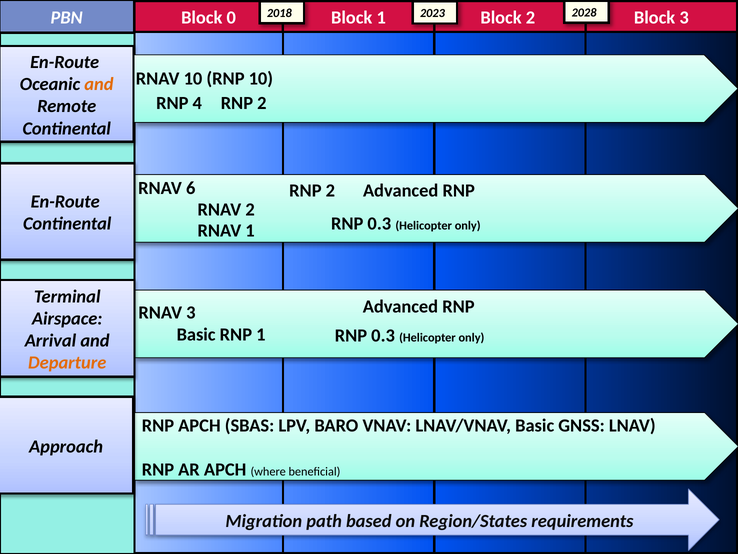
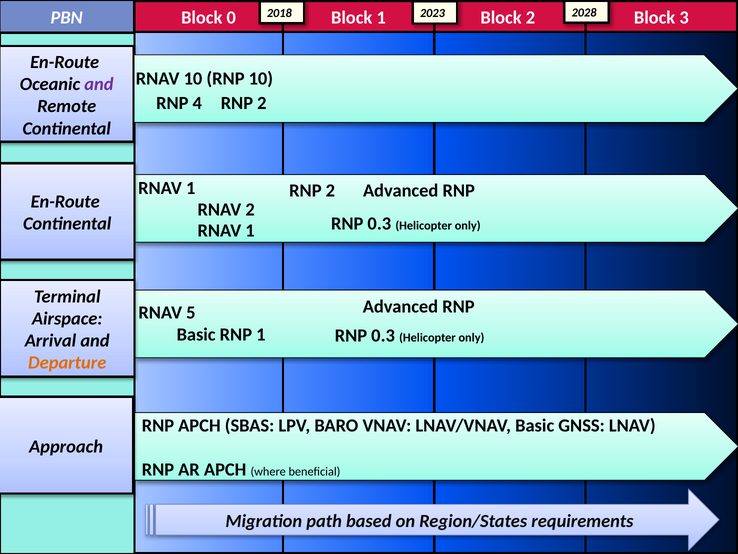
and colour: orange -> purple (99, 84)
6: 6 -> 1 (191, 188)
RNAV 3: 3 -> 5 (191, 312)
